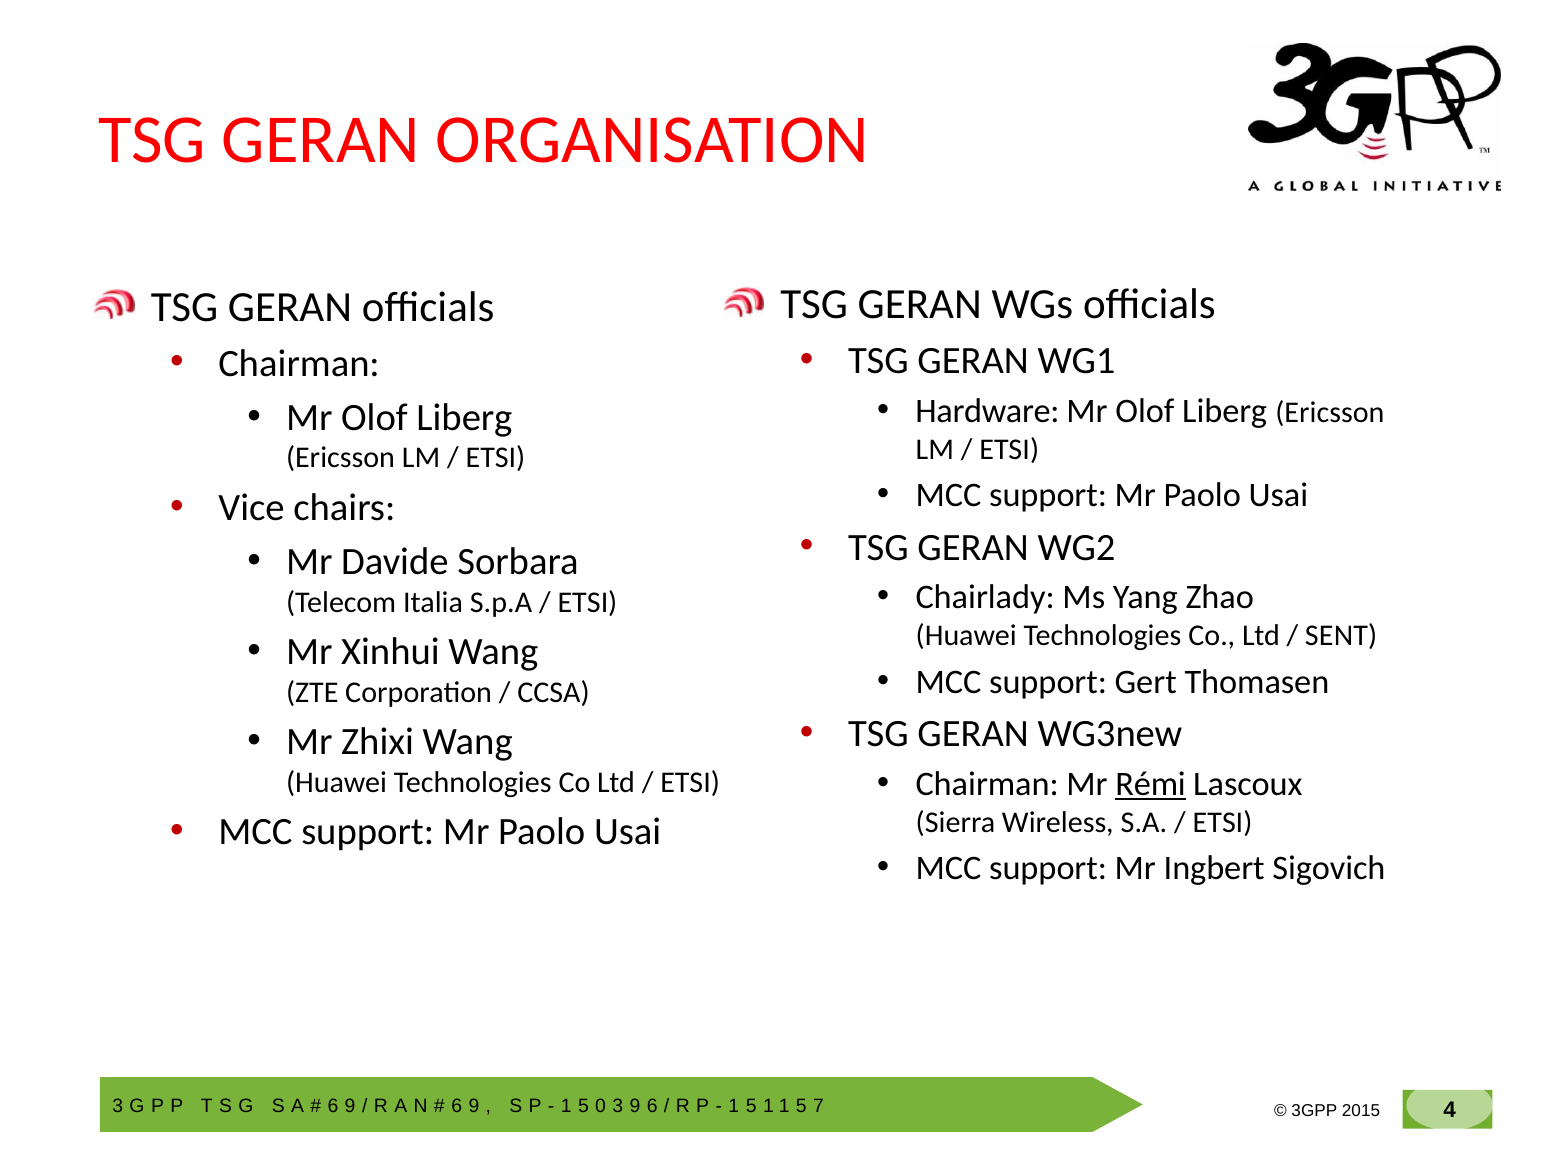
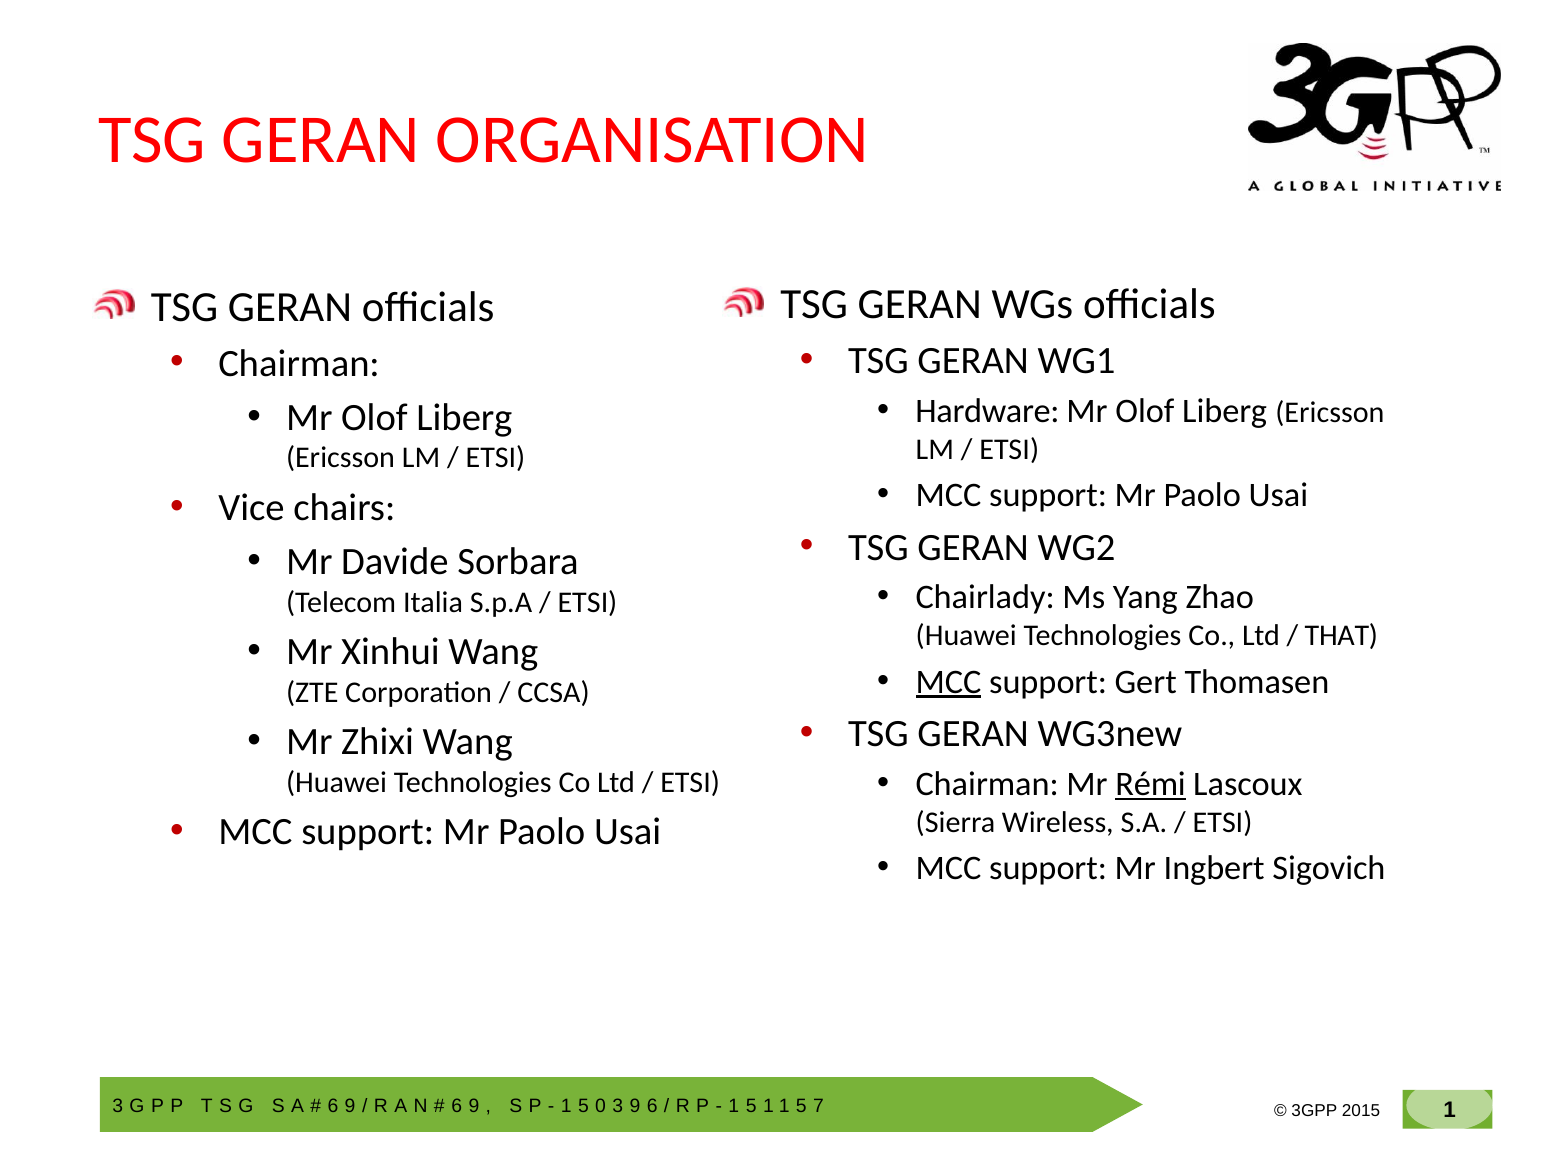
SENT: SENT -> THAT (1341, 636)
MCC underline: none -> present (949, 682)
4: 4 -> 1 (1450, 1111)
